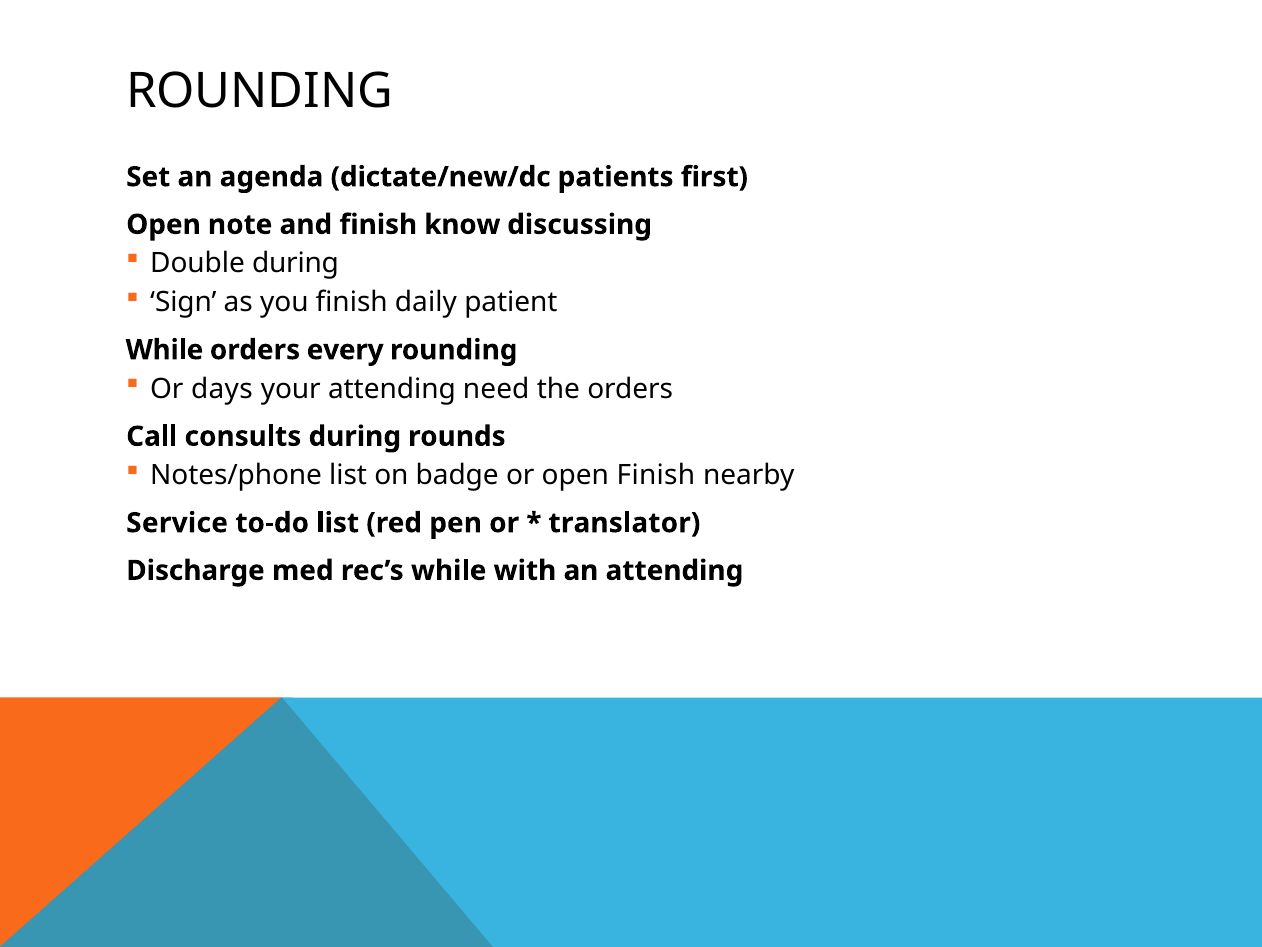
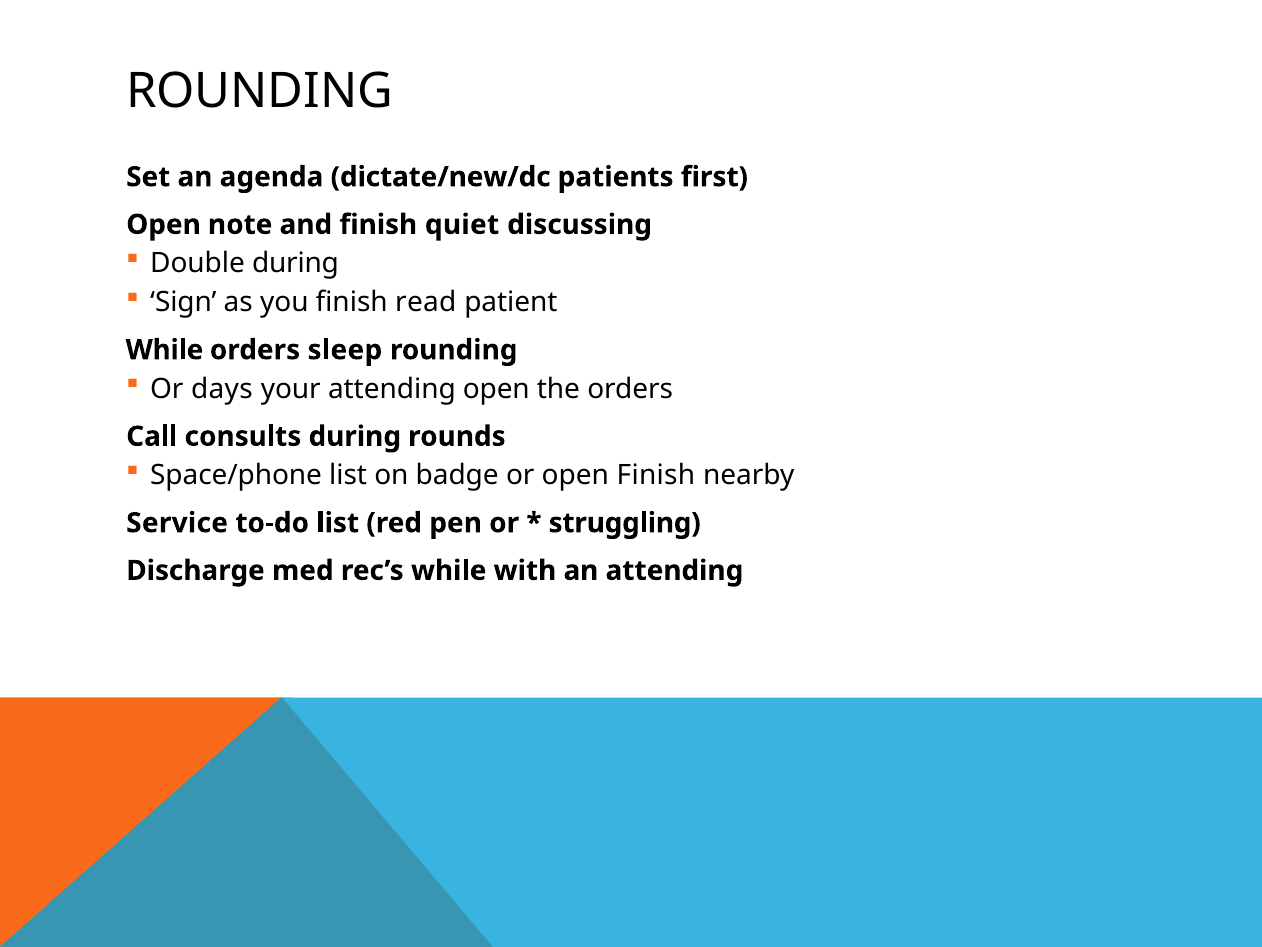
know: know -> quiet (462, 225)
daily: daily -> read (426, 302)
every: every -> sleep (345, 350)
attending need: need -> open (496, 389)
Notes/phone: Notes/phone -> Space/phone (236, 475)
translator: translator -> struggling (625, 523)
